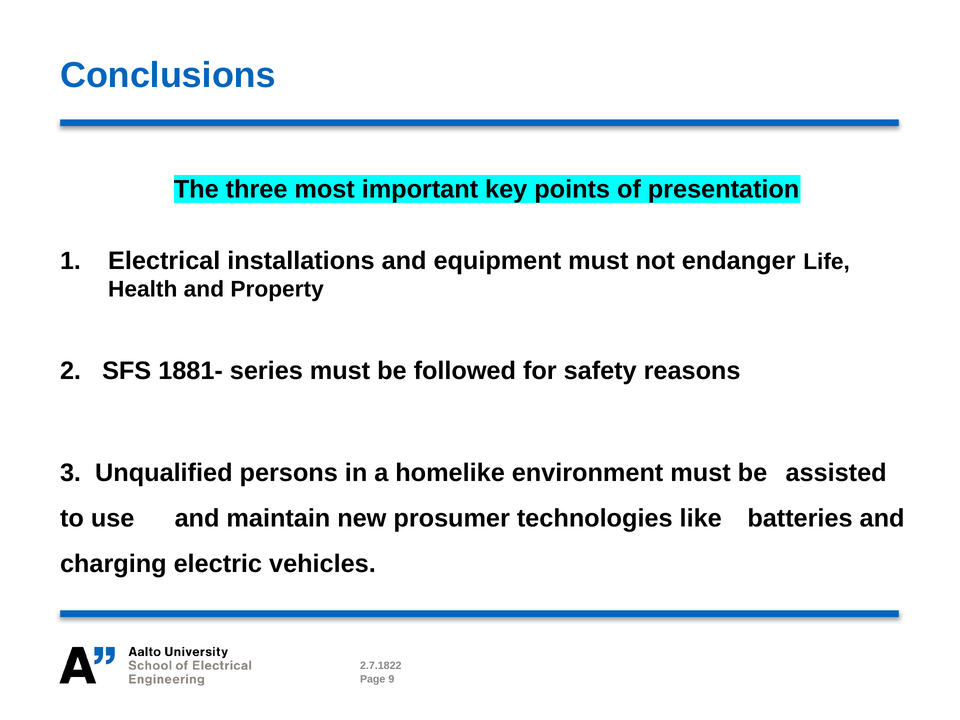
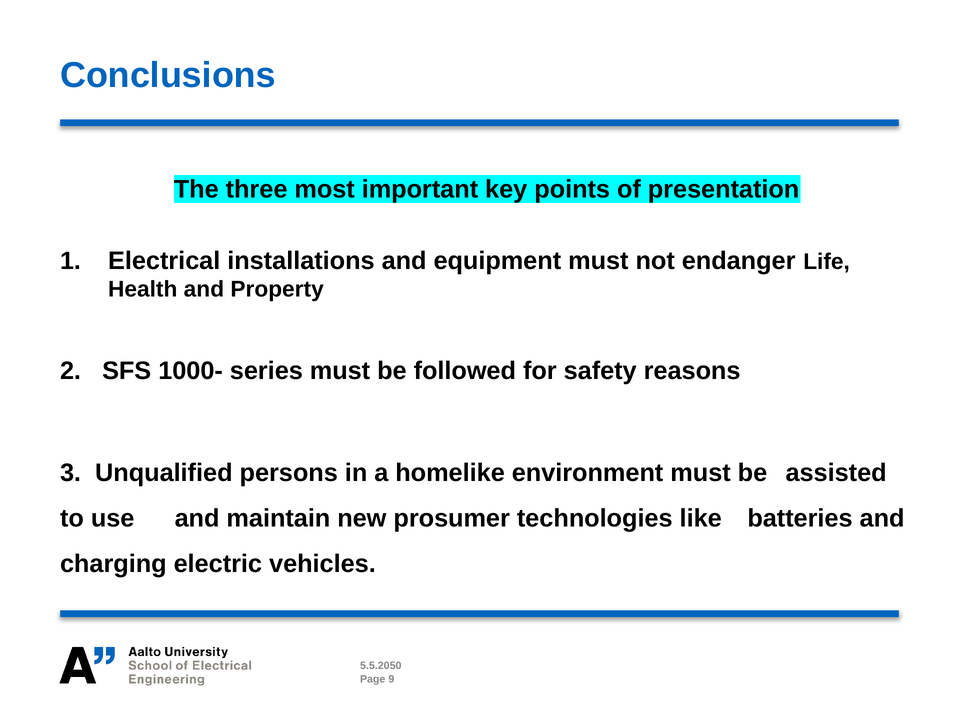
1881-: 1881- -> 1000- (191, 371)
2.7.1822: 2.7.1822 -> 5.5.2050 (381, 666)
